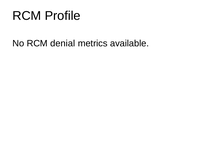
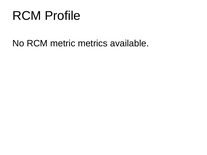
denial: denial -> metric (63, 43)
